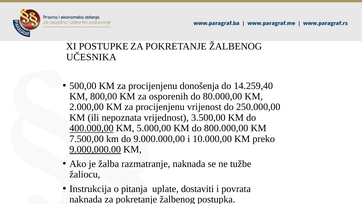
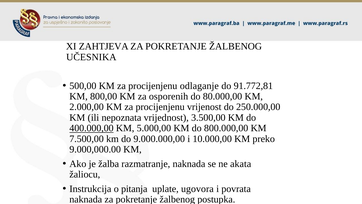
POSTUPKE: POSTUPKE -> ZAHTJEVA (104, 46)
donošenja: donošenja -> odlaganje (199, 86)
14.259,40: 14.259,40 -> 91.772,81 (253, 86)
9.000,000.00 underline: present -> none (95, 149)
tužbe: tužbe -> akata (241, 163)
dostaviti: dostaviti -> ugovora (197, 188)
